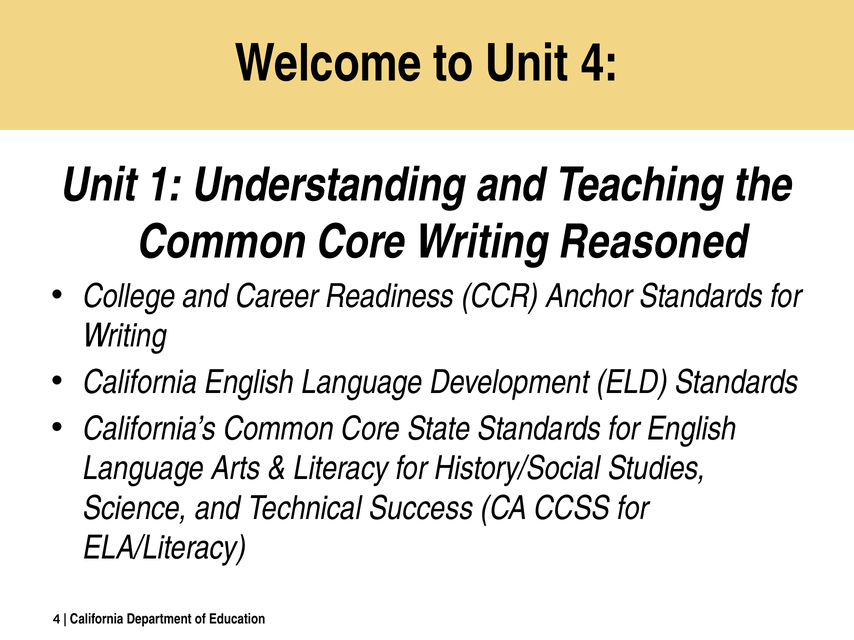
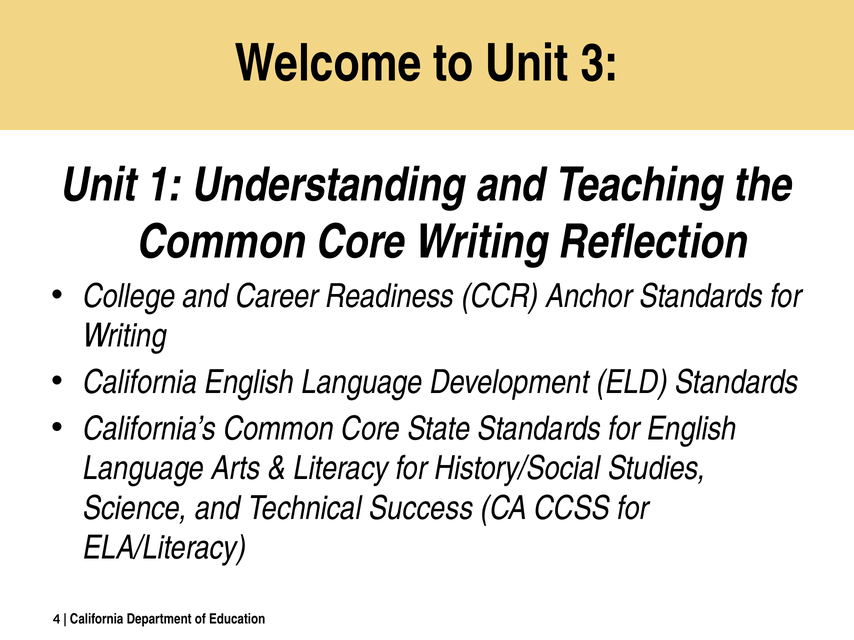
Unit 4: 4 -> 3 (600, 64)
Reasoned: Reasoned -> Reflection (654, 242)
